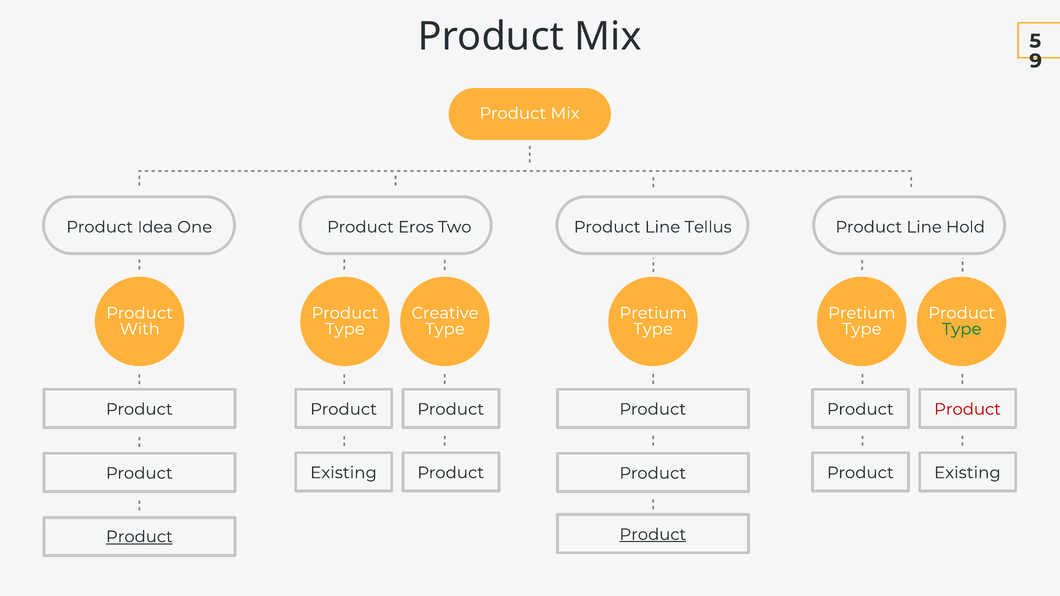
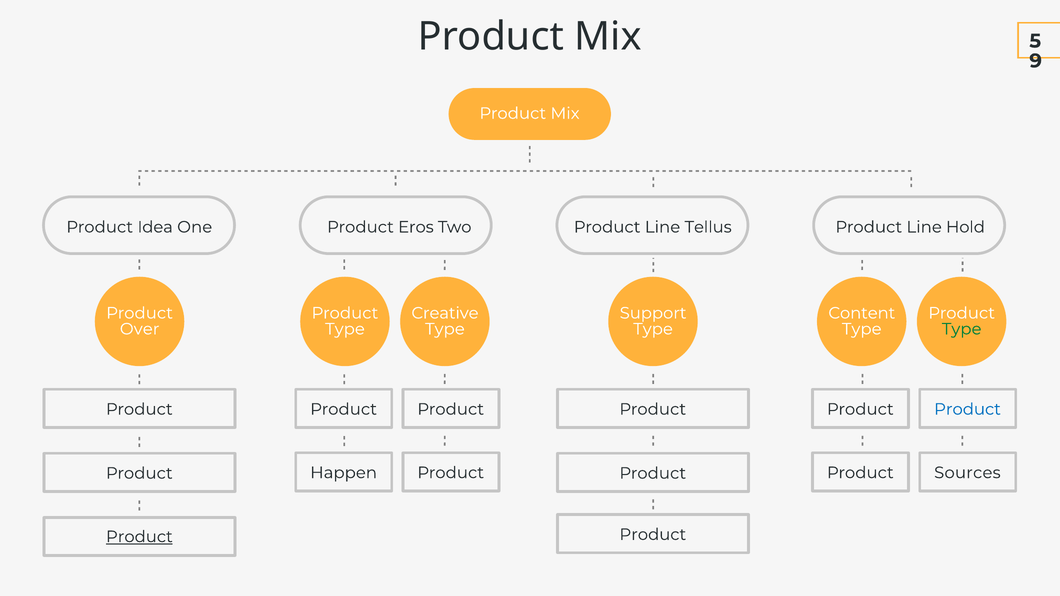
Pretium: Pretium -> Support (653, 313)
Pretium: Pretium -> Content (862, 313)
With: With -> Over (140, 329)
Product colour: red -> blue (967, 409)
Existing: Existing -> Happen (344, 473)
Existing: Existing -> Sources (967, 473)
Product underline: present -> none (653, 535)
